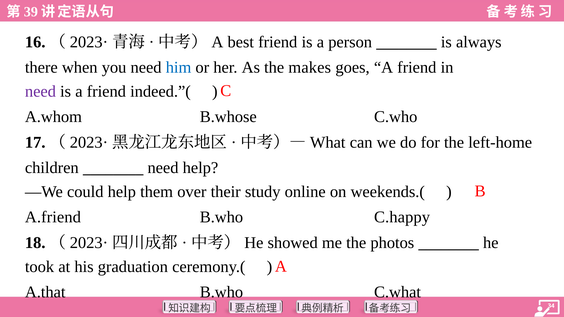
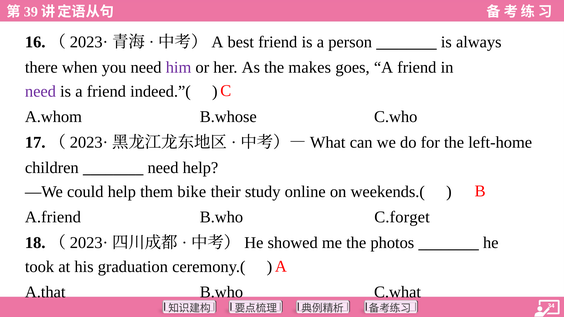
him colour: blue -> purple (179, 67)
over: over -> bike (192, 192)
C.happy: C.happy -> C.forget (402, 217)
